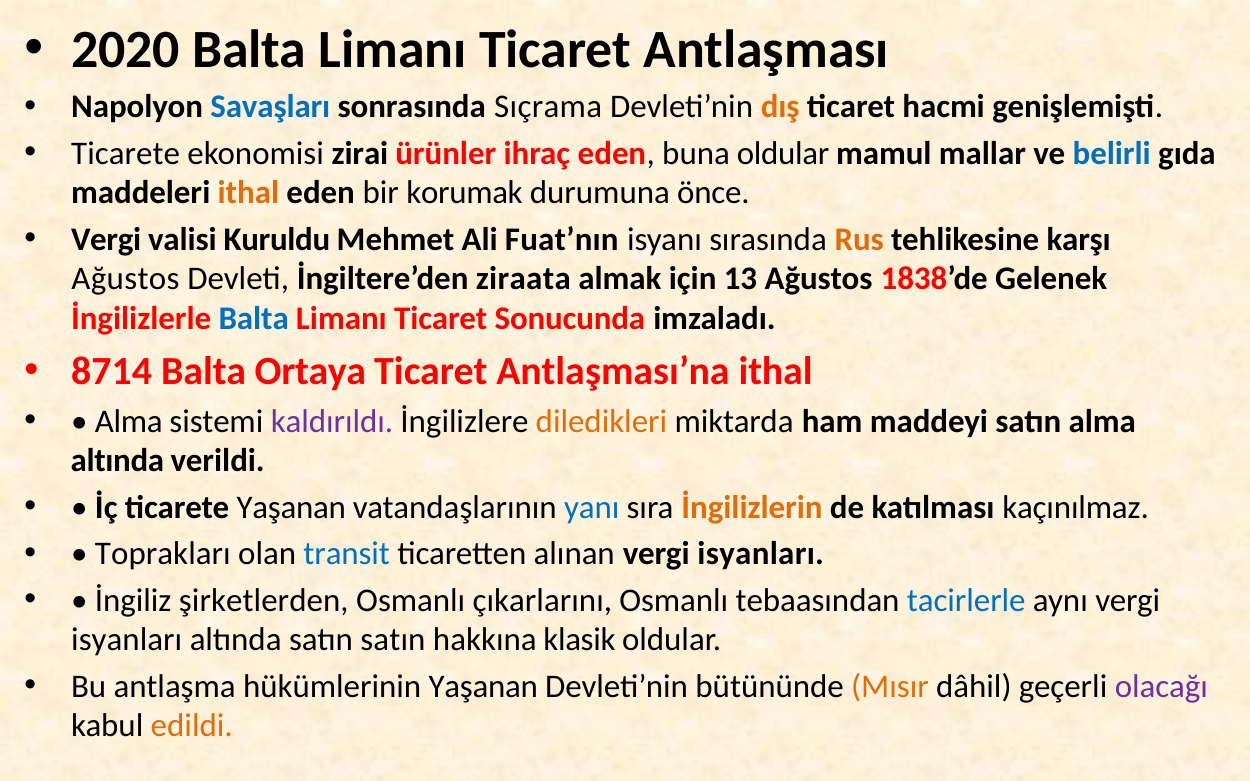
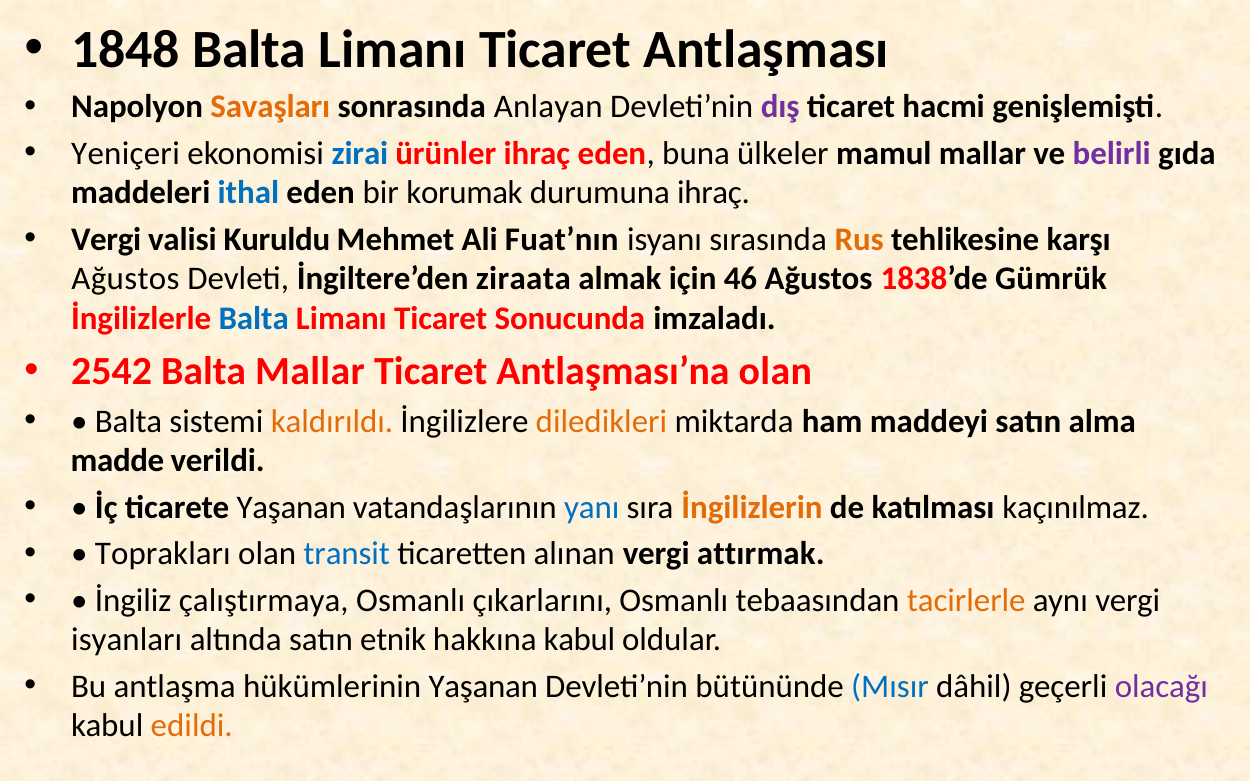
2020: 2020 -> 1848 (126, 49)
Savaşları colour: blue -> orange (270, 107)
Sıçrama: Sıçrama -> Anlayan (548, 107)
dış colour: orange -> purple (780, 107)
Ticarete: Ticarete -> Yeniçeri (126, 153)
zirai colour: black -> blue (360, 153)
buna oldular: oldular -> ülkeler (783, 153)
belirli colour: blue -> purple (1112, 153)
ithal colour: orange -> blue (248, 193)
durumuna önce: önce -> ihraç (713, 193)
13: 13 -> 46 (740, 279)
Gelenek: Gelenek -> Gümrük (1051, 279)
8714: 8714 -> 2542 (112, 371)
Balta Ortaya: Ortaya -> Mallar (310, 371)
Antlaşması’na ithal: ithal -> olan (775, 371)
Alma: Alma -> Balta (129, 421)
kaldırıldı colour: purple -> orange (332, 421)
altında: altında -> madde (117, 461)
alınan vergi isyanları: isyanları -> attırmak (761, 554)
şirketlerden: şirketlerden -> çalıştırmaya (264, 600)
tacirlerle colour: blue -> orange (966, 600)
satın satın: satın -> etnik (393, 640)
hakkına klasik: klasik -> kabul (579, 640)
Mısır colour: orange -> blue (890, 687)
